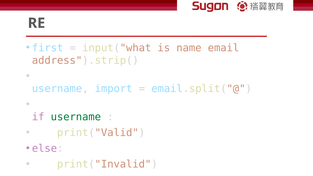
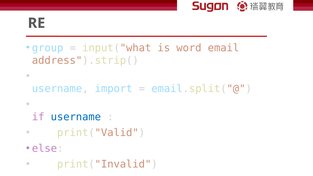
first: first -> group (48, 48)
name: name -> word (189, 48)
username colour: green -> blue (76, 117)
